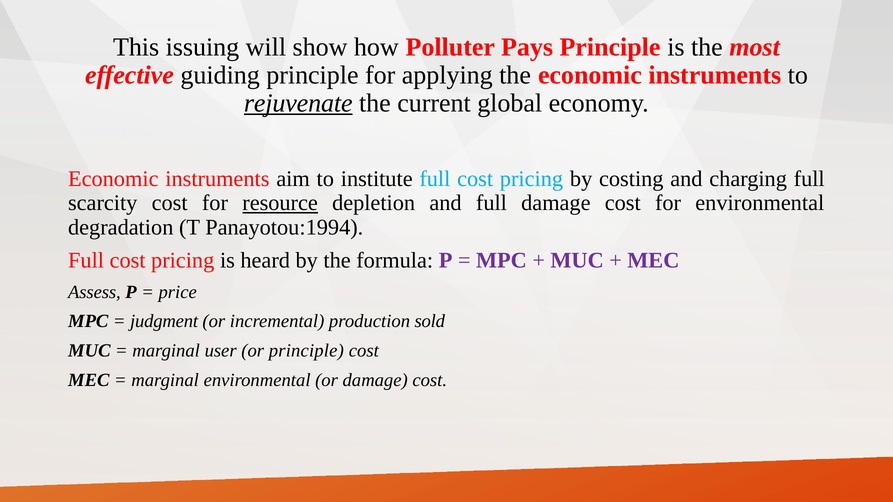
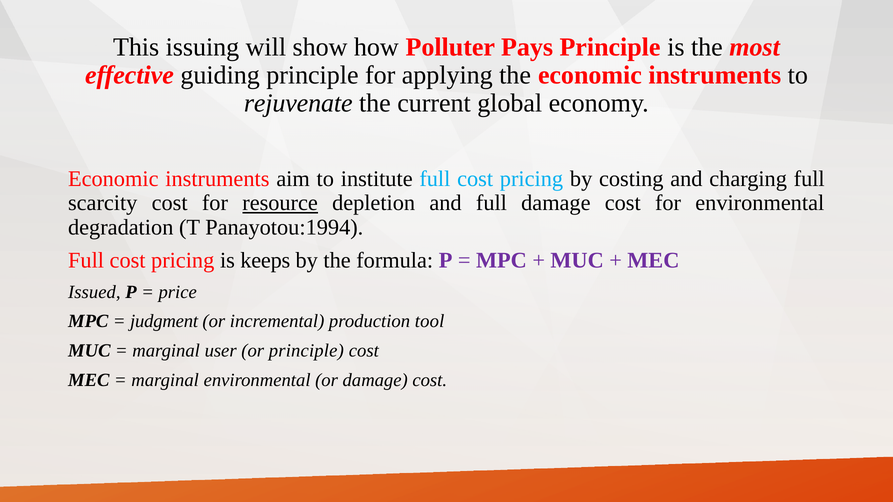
rejuvenate underline: present -> none (298, 103)
heard: heard -> keeps (265, 261)
Assess: Assess -> Issued (94, 292)
sold: sold -> tool (430, 322)
